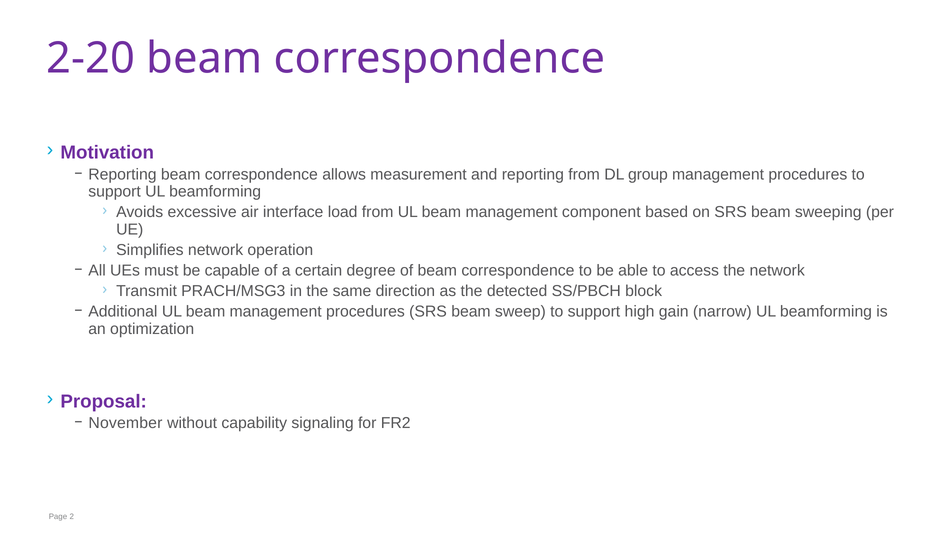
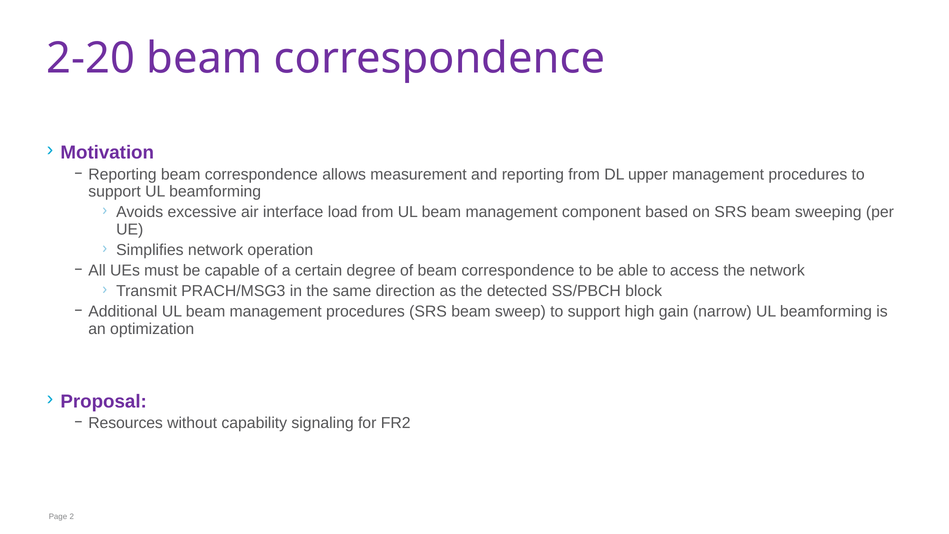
group: group -> upper (648, 175)
November: November -> Resources (126, 423)
